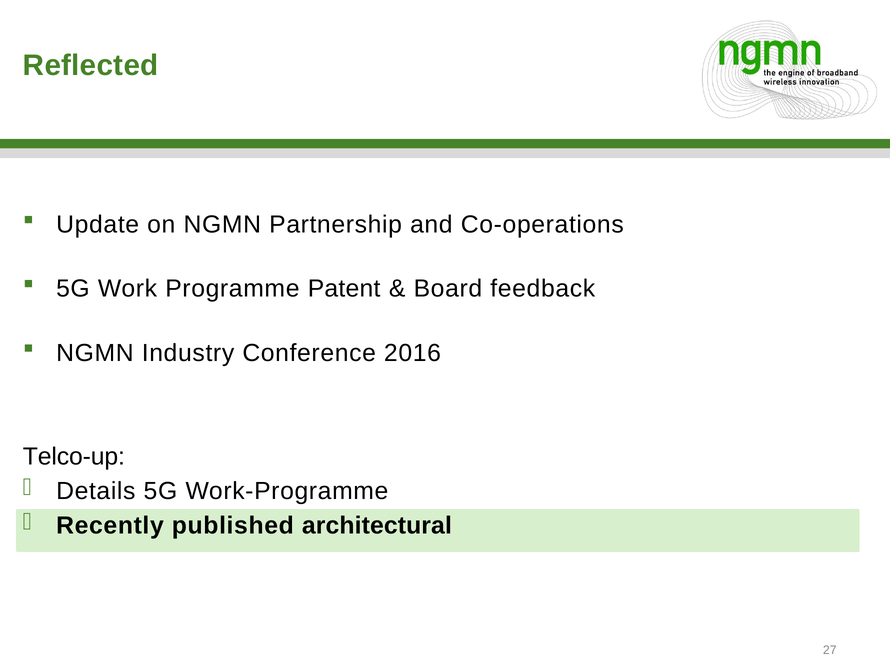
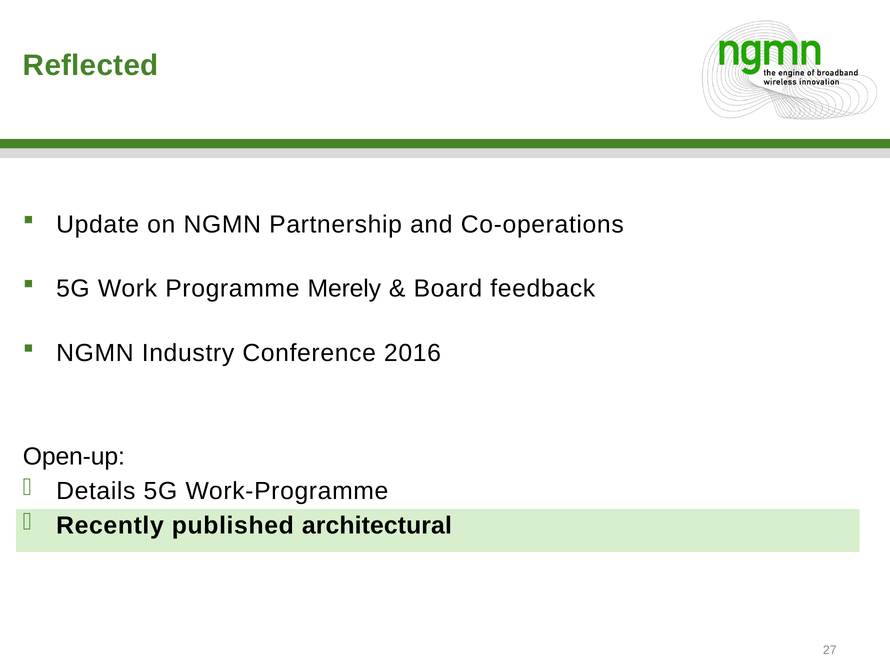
Patent: Patent -> Merely (344, 289)
Telco-up: Telco-up -> Open-up (74, 457)
